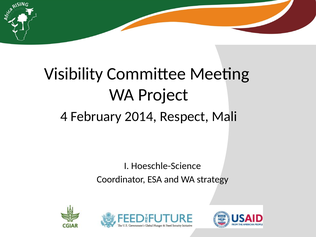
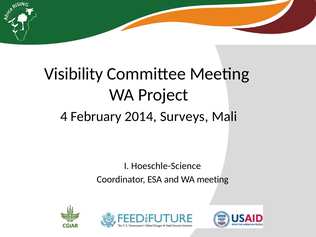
Respect: Respect -> Surveys (184, 116)
WA strategy: strategy -> meeting (213, 180)
